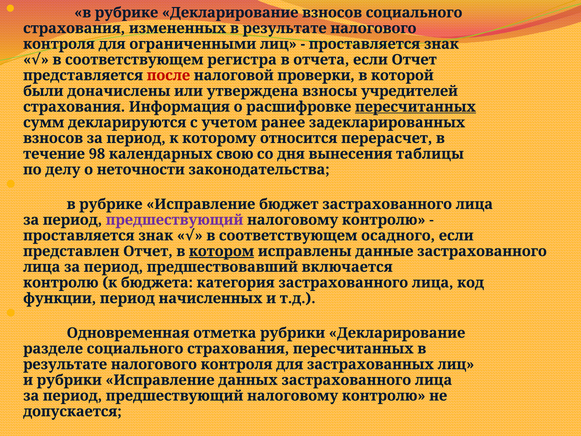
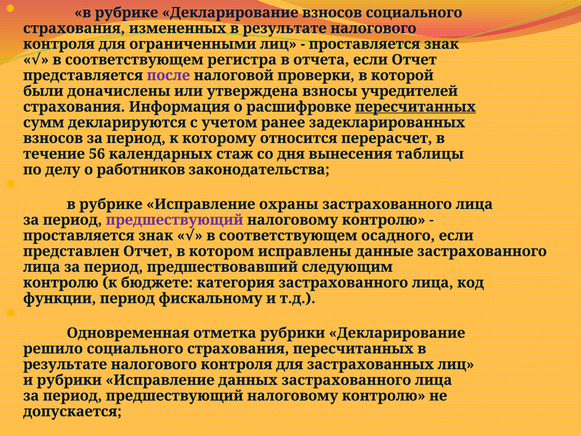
после colour: red -> purple (168, 75)
98: 98 -> 56 (97, 154)
свою: свою -> стаж (235, 154)
неточности: неточности -> работников (141, 170)
бюджет: бюджет -> охраны (289, 204)
котором underline: present -> none (222, 251)
включается: включается -> следующим (347, 267)
бюджета: бюджета -> бюджете (157, 283)
начисленных: начисленных -> фискальному (211, 298)
разделе: разделе -> решило (53, 348)
